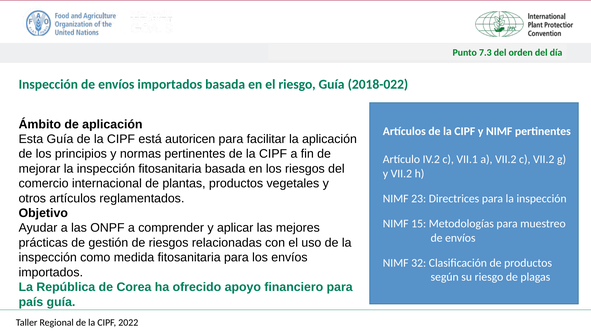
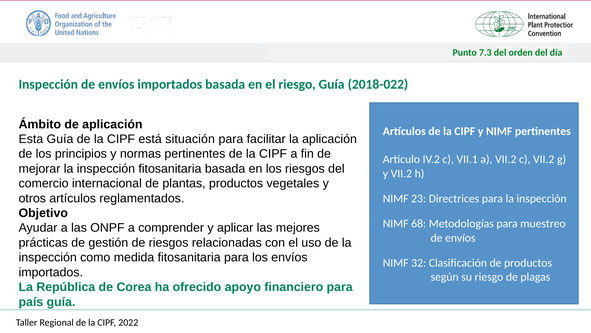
autoricen: autoricen -> situación (190, 139)
15: 15 -> 68 (419, 223)
